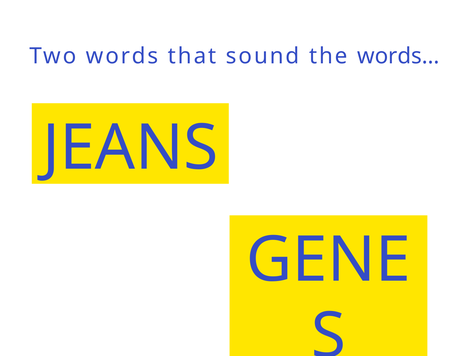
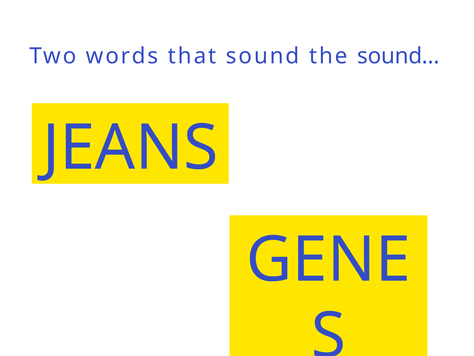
words…: words… -> sound… (398, 56)
